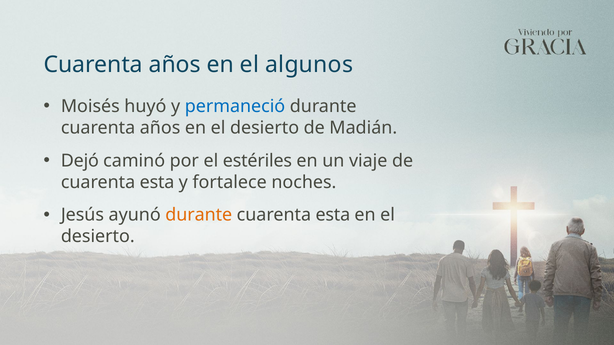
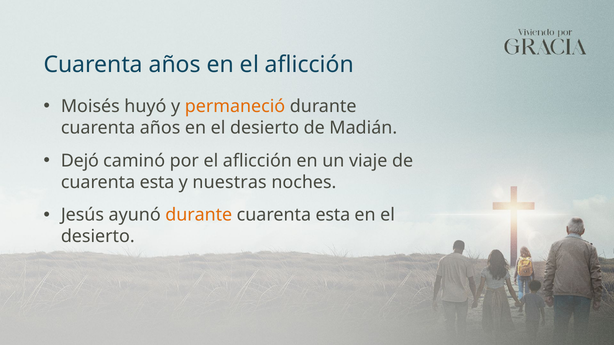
en el algunos: algunos -> aflicción (309, 65)
permaneció colour: blue -> orange (235, 106)
por el estériles: estériles -> aflicción (257, 161)
fortalece: fortalece -> nuestras (230, 182)
